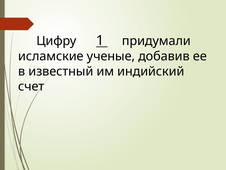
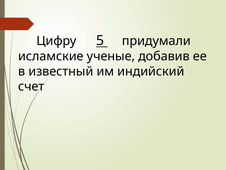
1: 1 -> 5 (100, 40)
